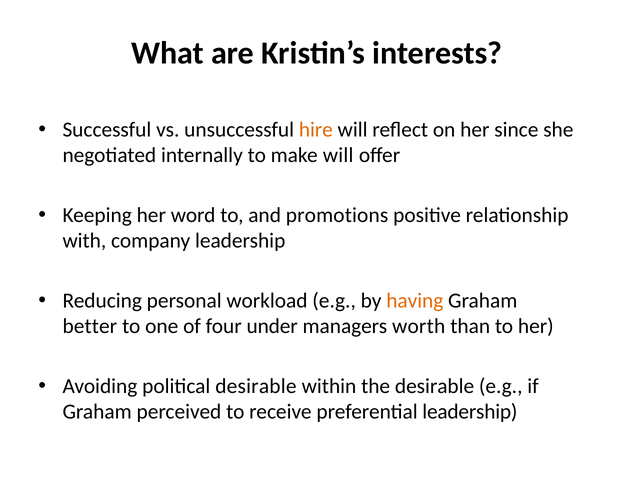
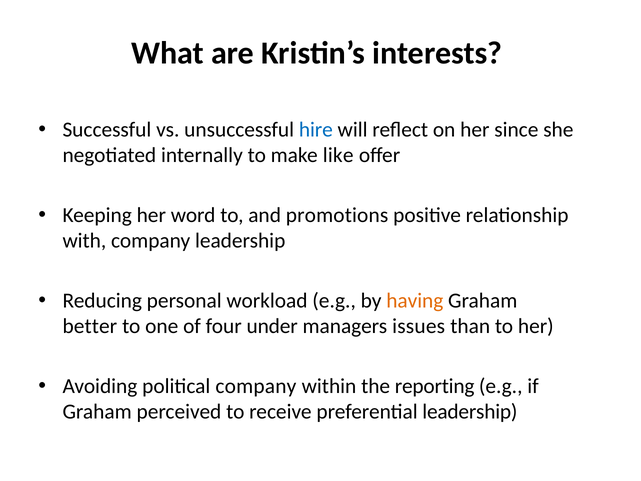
hire colour: orange -> blue (316, 130)
make will: will -> like (338, 155)
worth: worth -> issues (419, 326)
political desirable: desirable -> company (256, 386)
the desirable: desirable -> reporting (435, 386)
